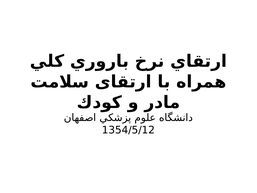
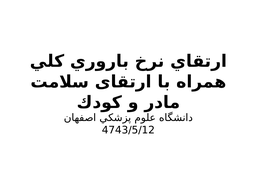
1354/5/12: 1354/5/12 -> 4743/5/12 (128, 130)
